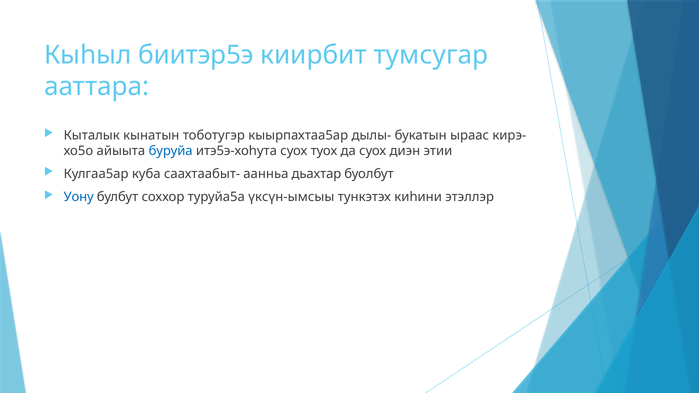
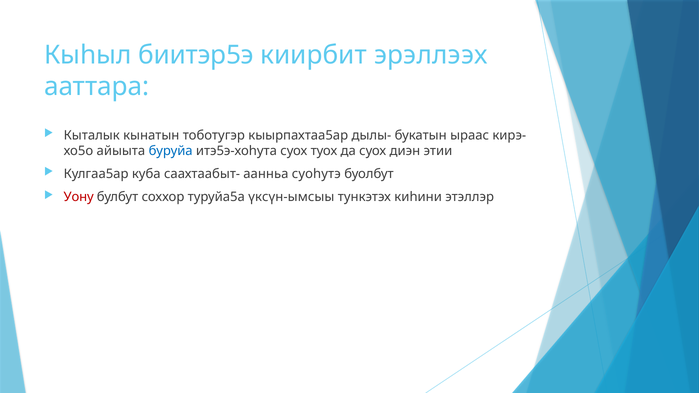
тумсугар: тумсугар -> эрэллээх (431, 55)
дьахтар: дьахтар -> суоhутэ (316, 174)
Уону colour: blue -> red (79, 197)
